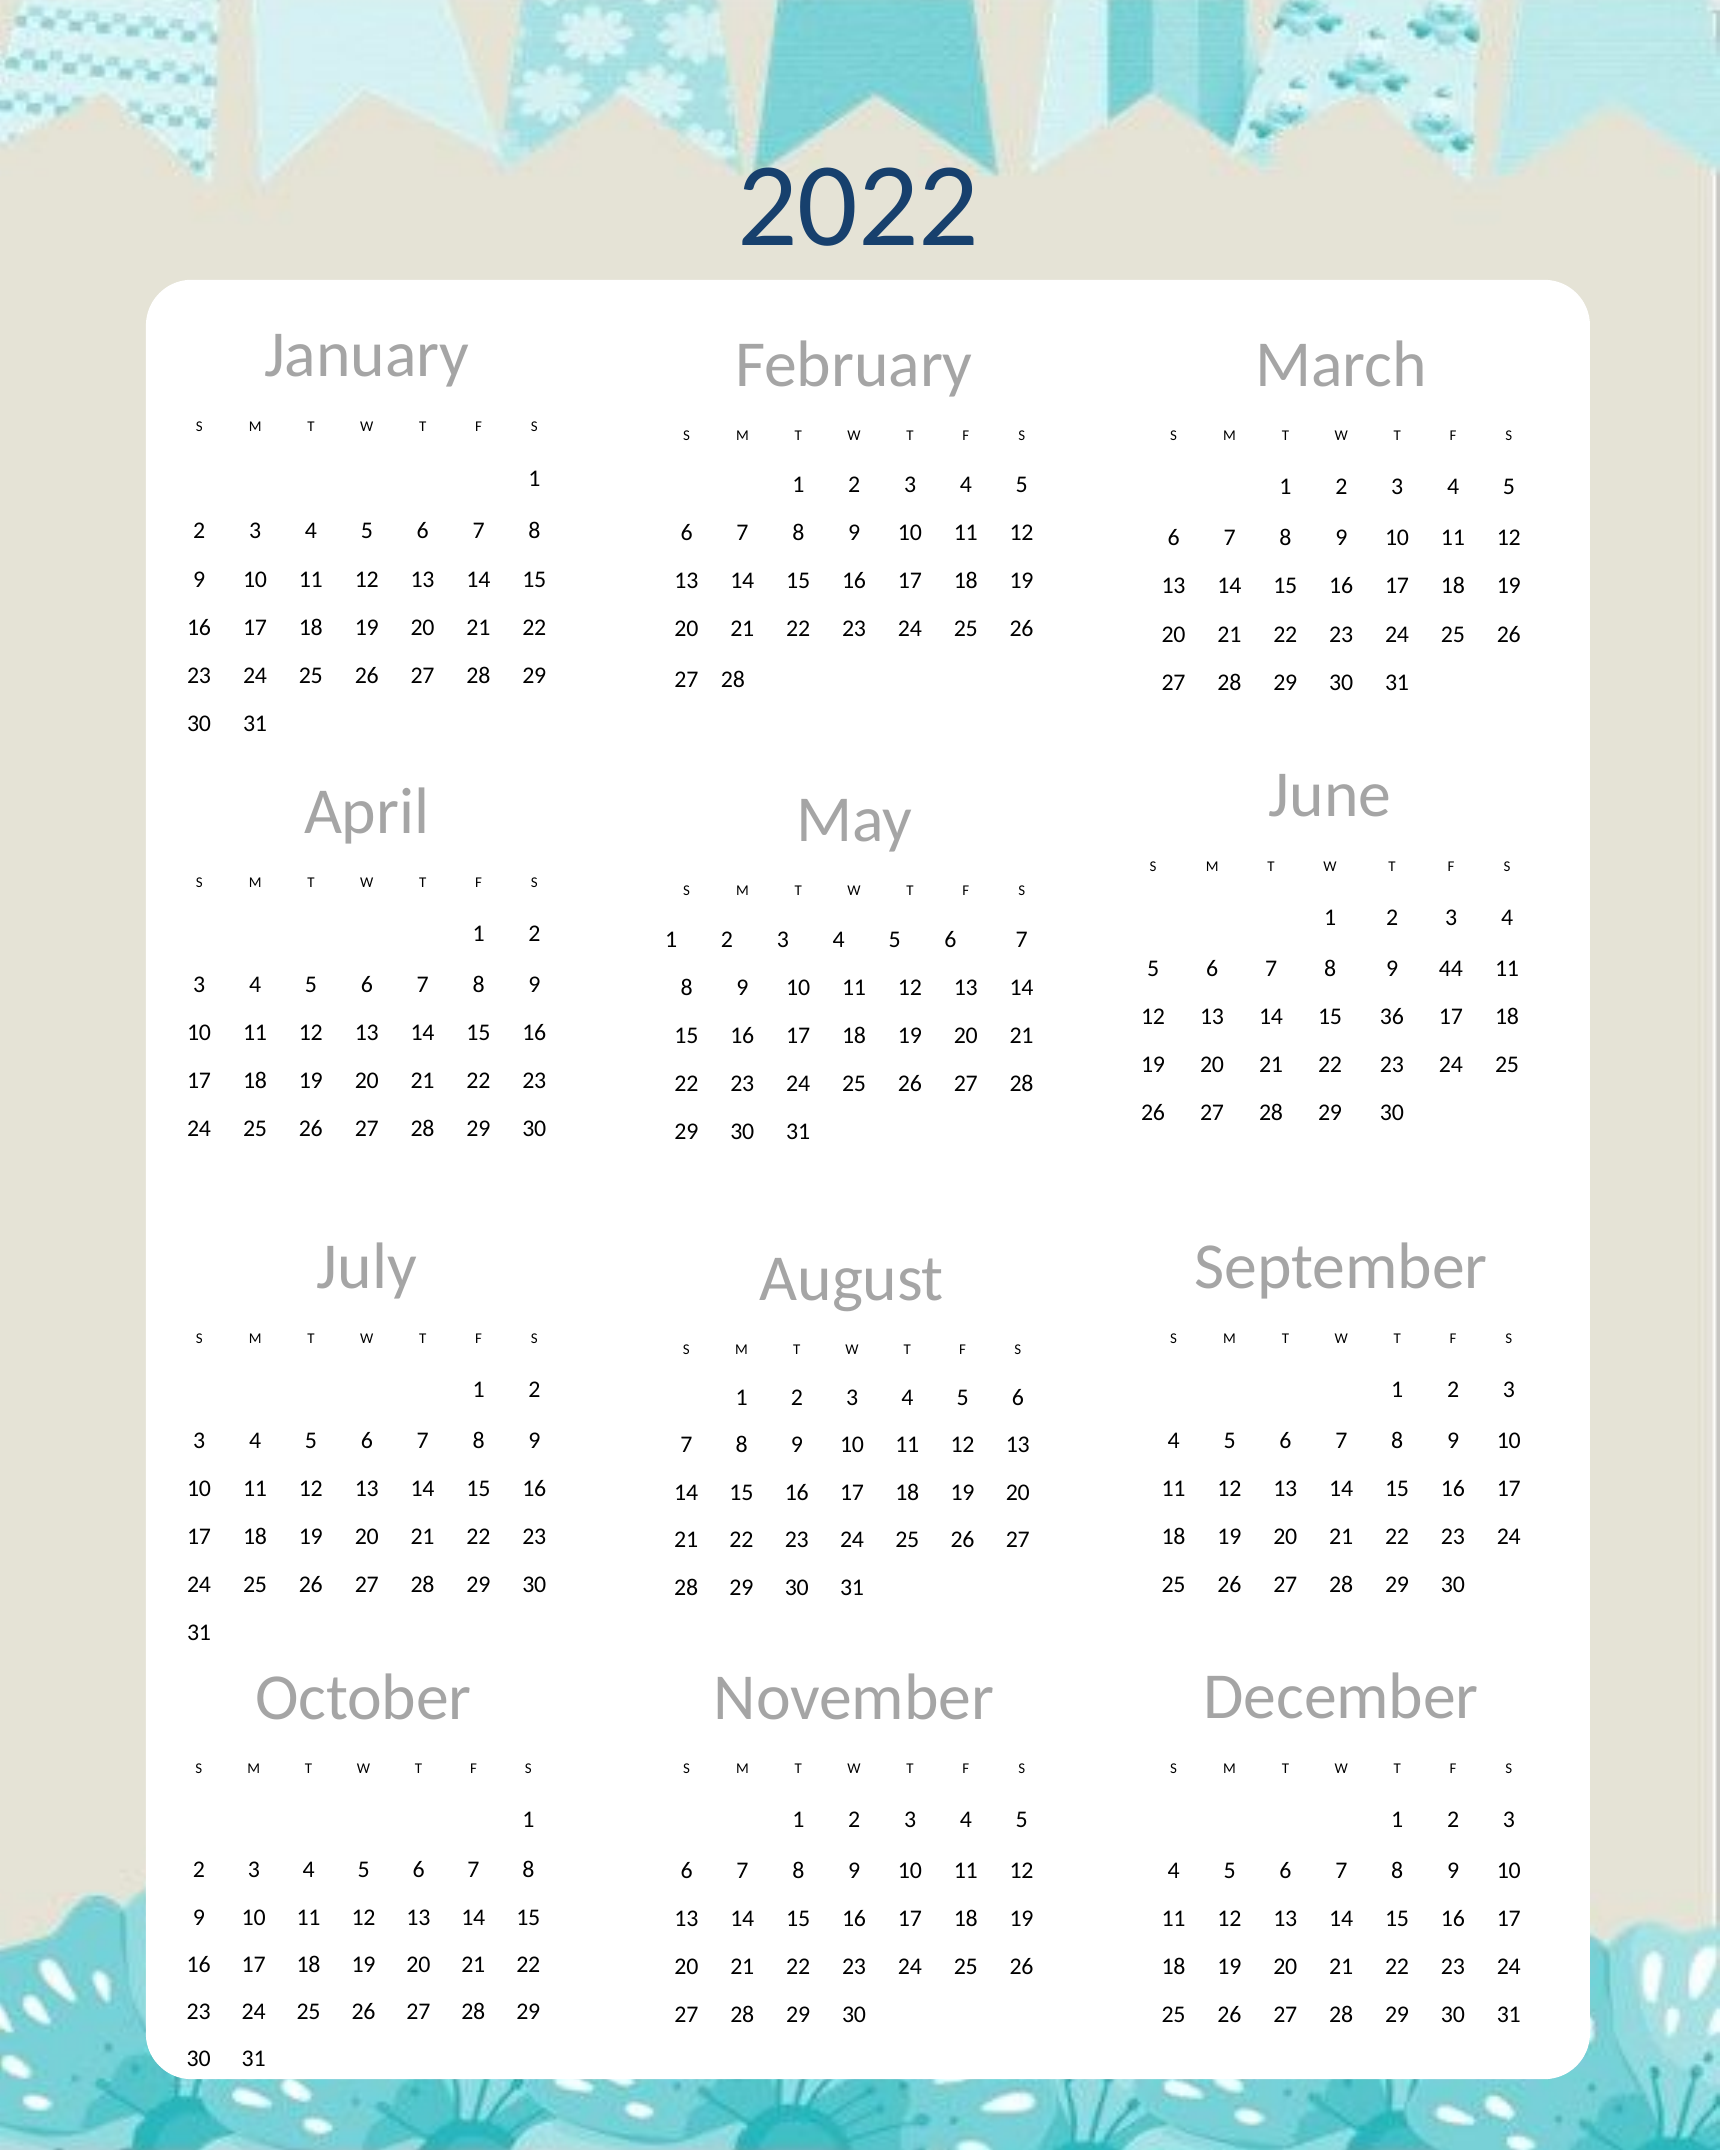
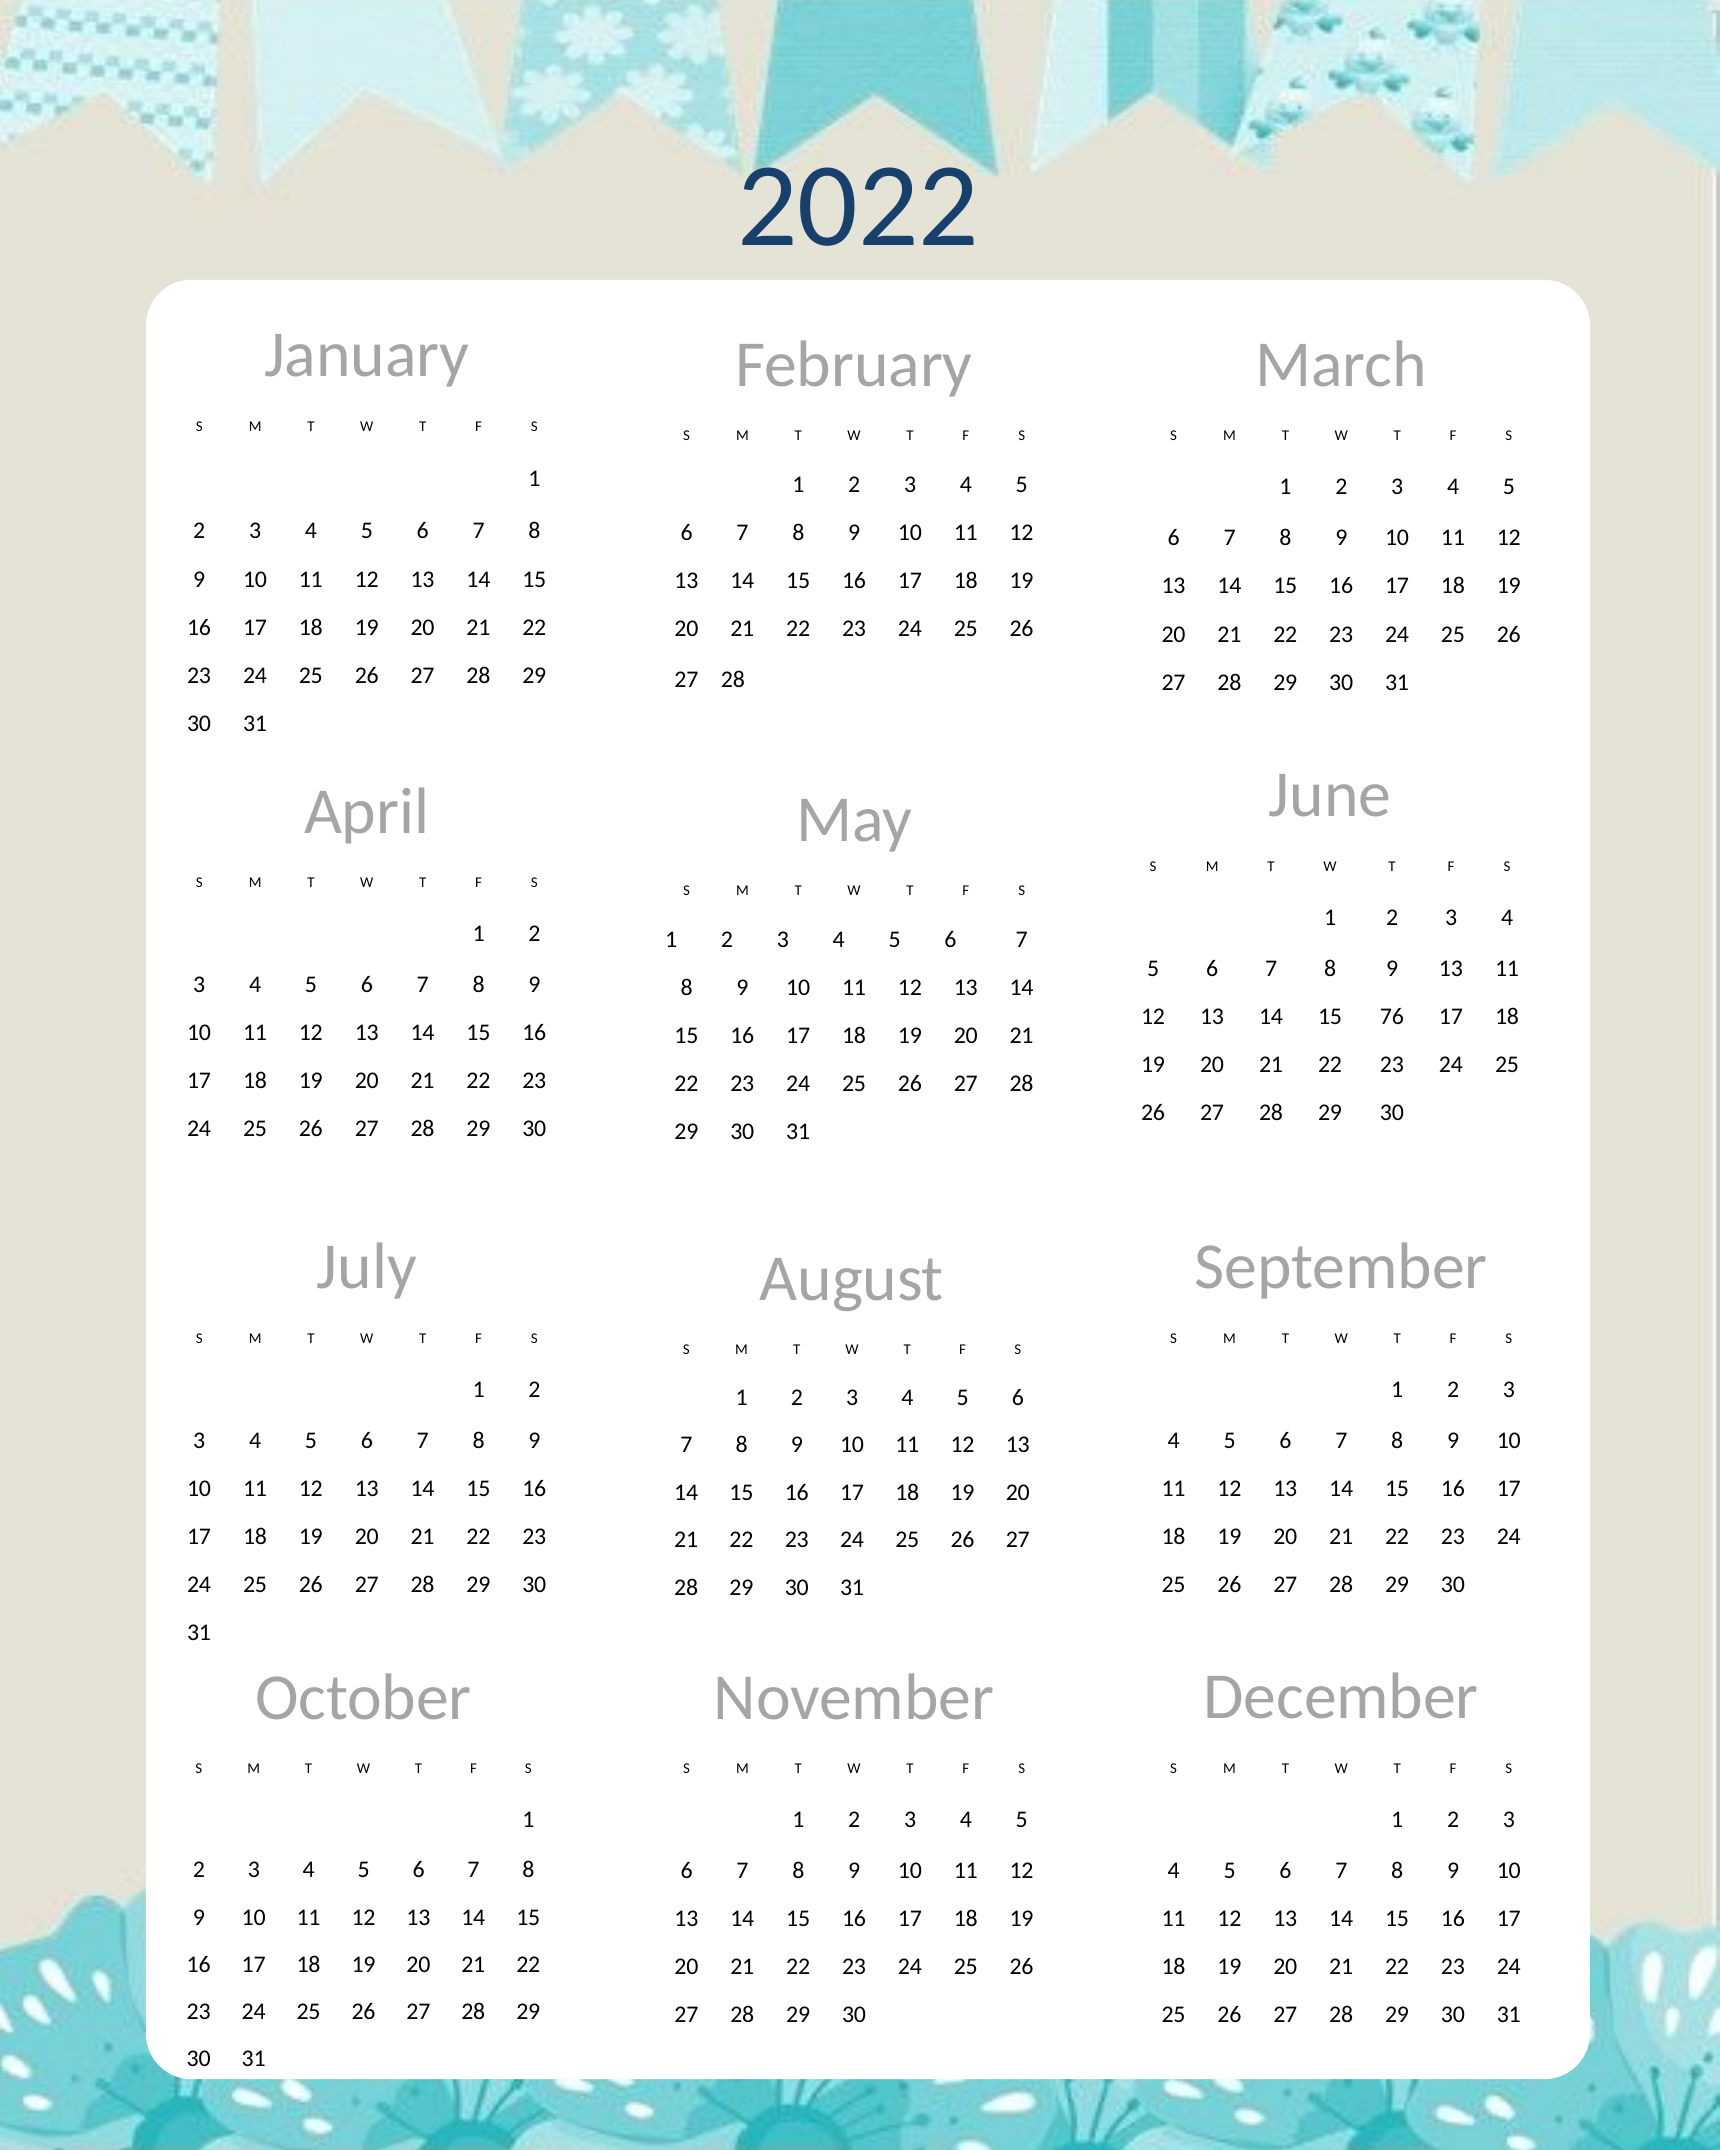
9 44: 44 -> 13 (1451, 968)
36: 36 -> 76 (1392, 1016)
